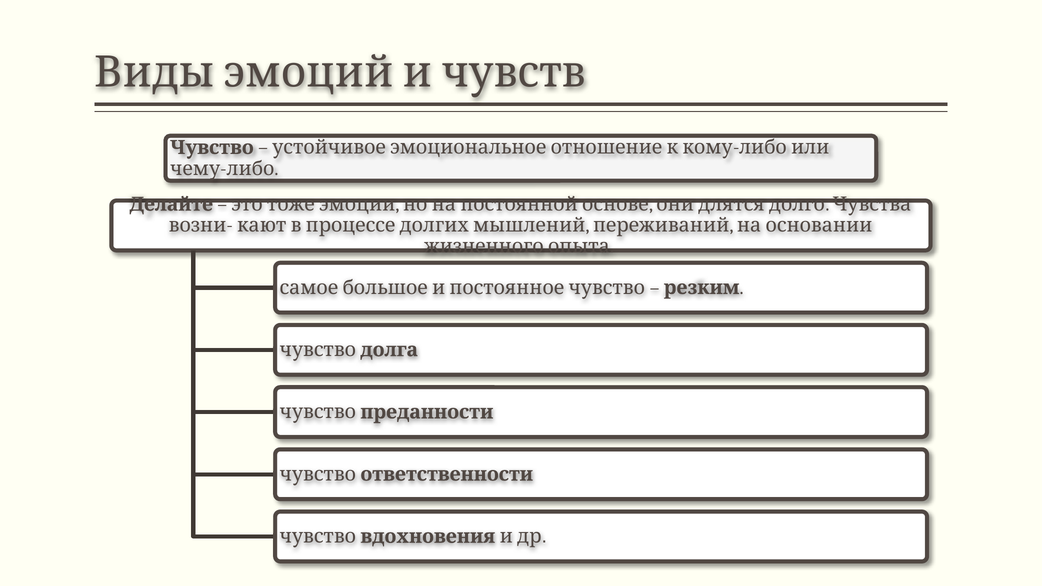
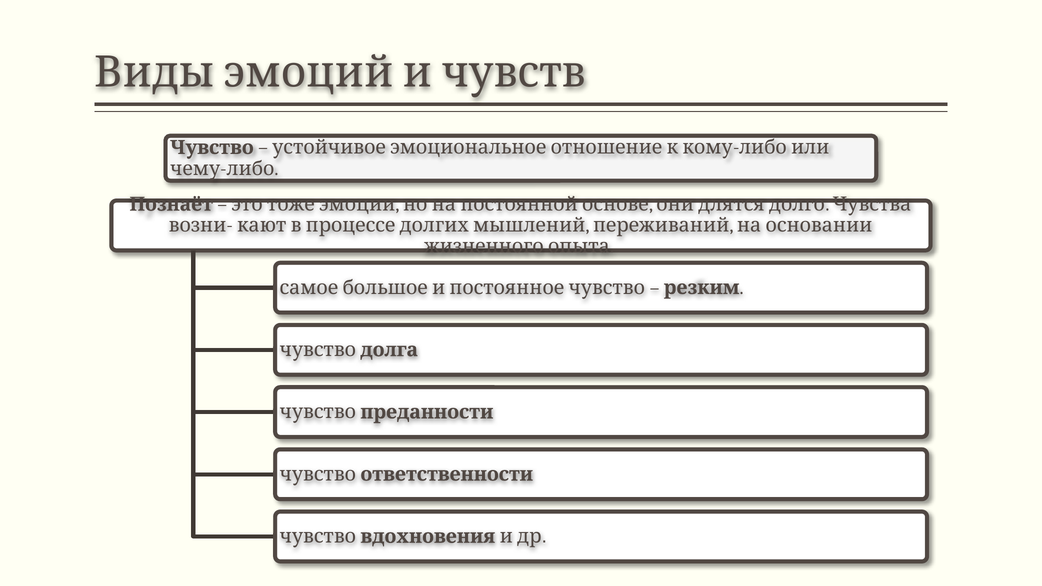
Делайте: Делайте -> Познаёт (171, 204)
